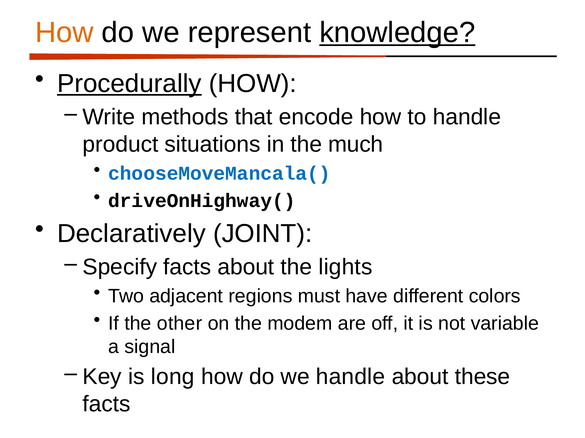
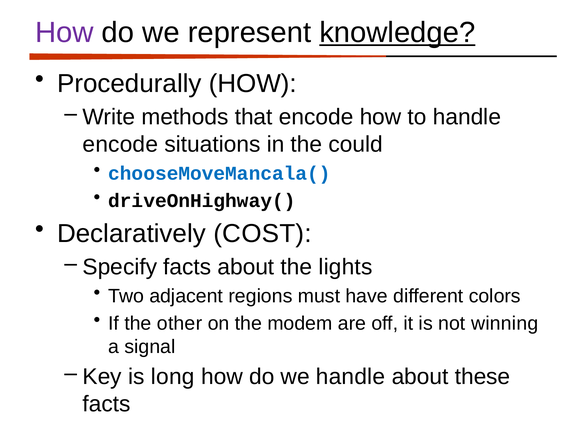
How colour: orange -> purple (64, 33)
Procedurally underline: present -> none (129, 84)
product: product -> encode (120, 145)
much: much -> could (356, 145)
JOINT: JOINT -> COST (263, 234)
variable: variable -> winning (505, 324)
